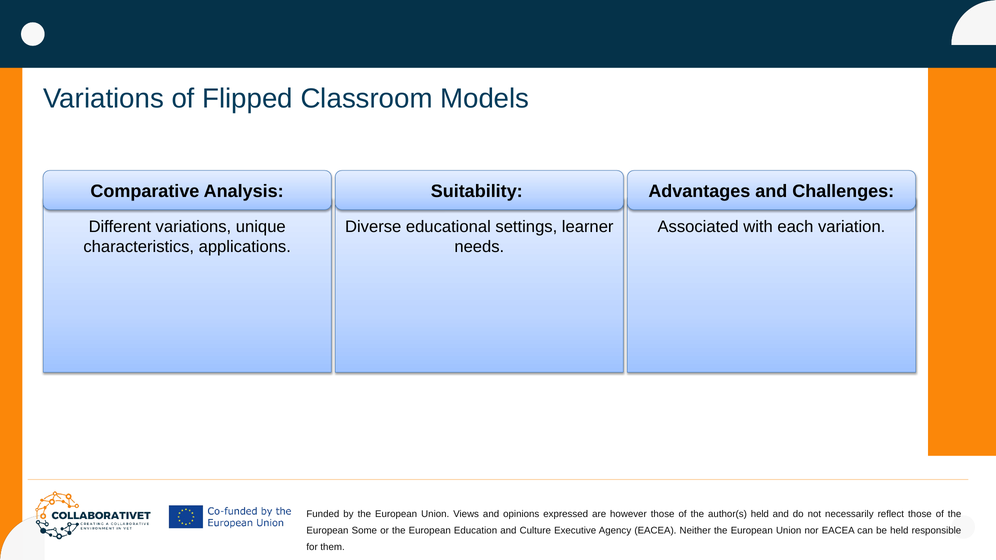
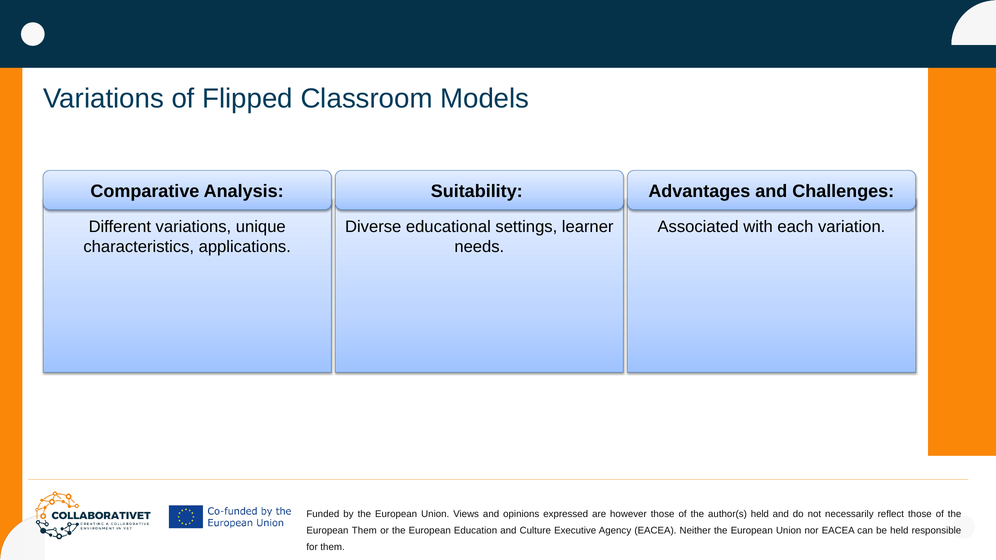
European Some: Some -> Them (364, 531)
